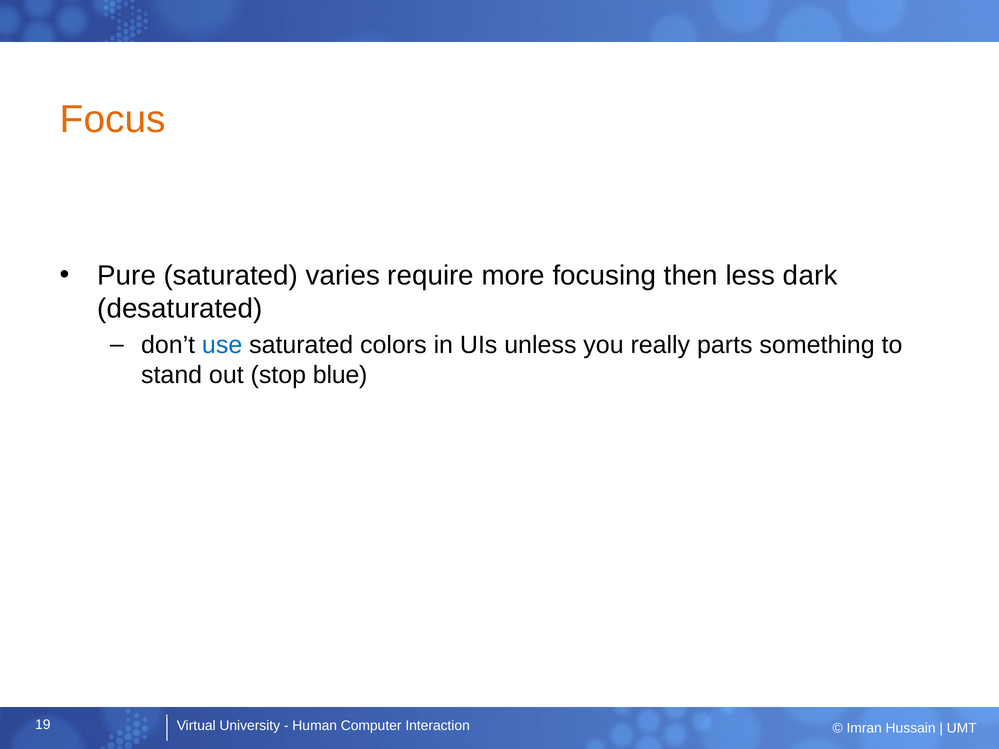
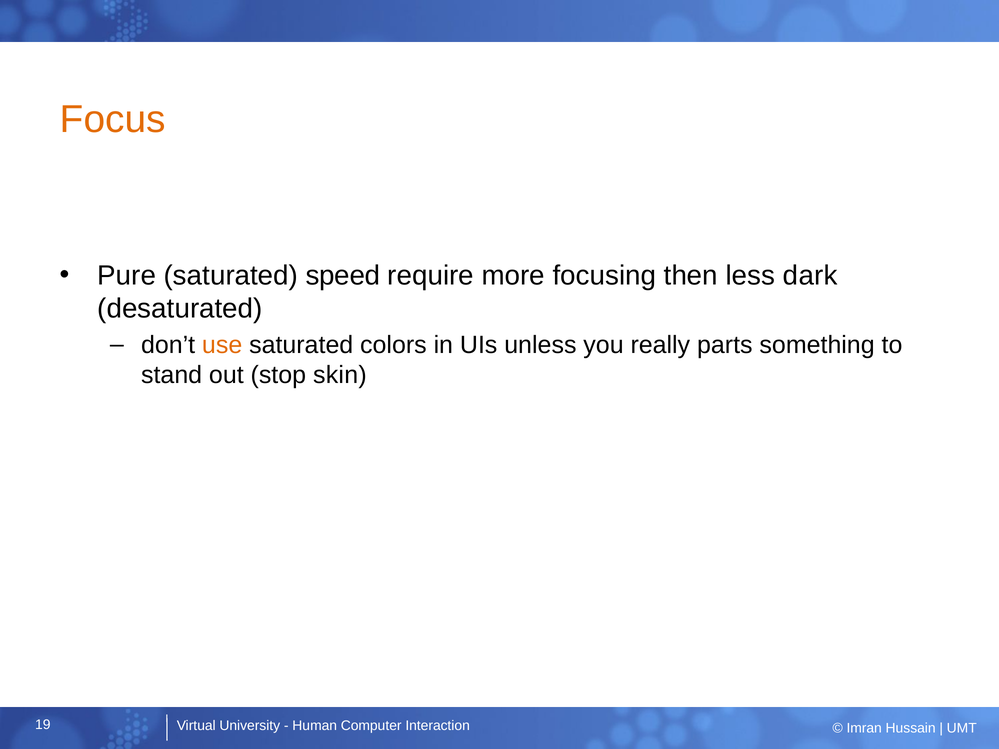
varies: varies -> speed (343, 276)
use colour: blue -> orange (222, 345)
blue: blue -> skin (340, 375)
